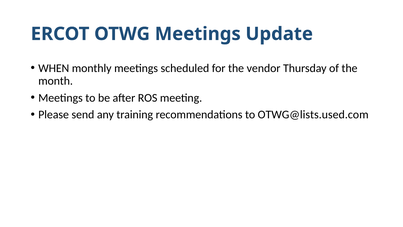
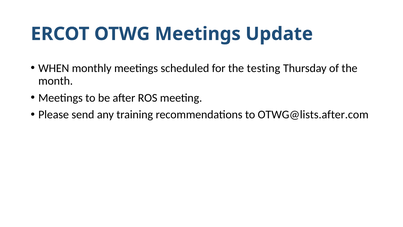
vendor: vendor -> testing (264, 68)
OTWG@lists.used.com: OTWG@lists.used.com -> OTWG@lists.after.com (313, 115)
